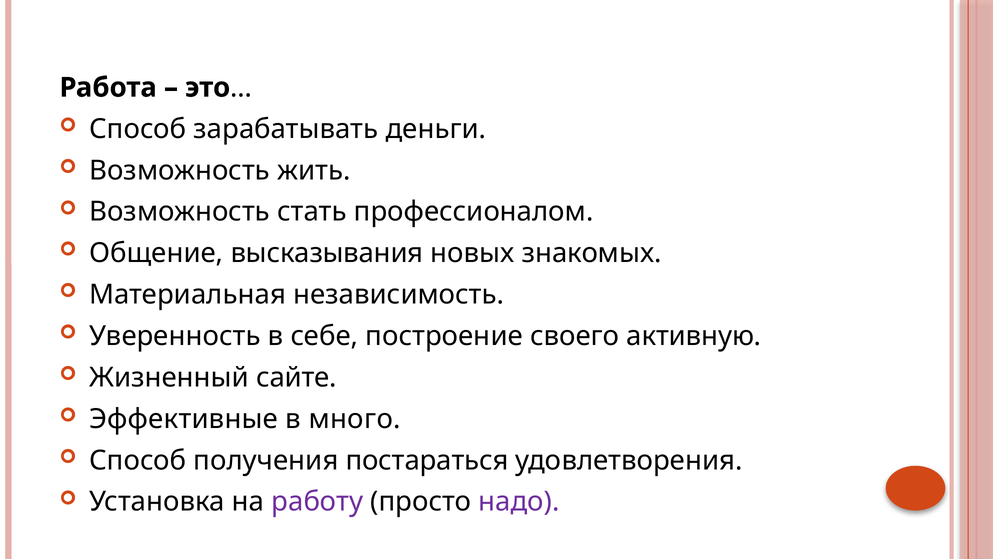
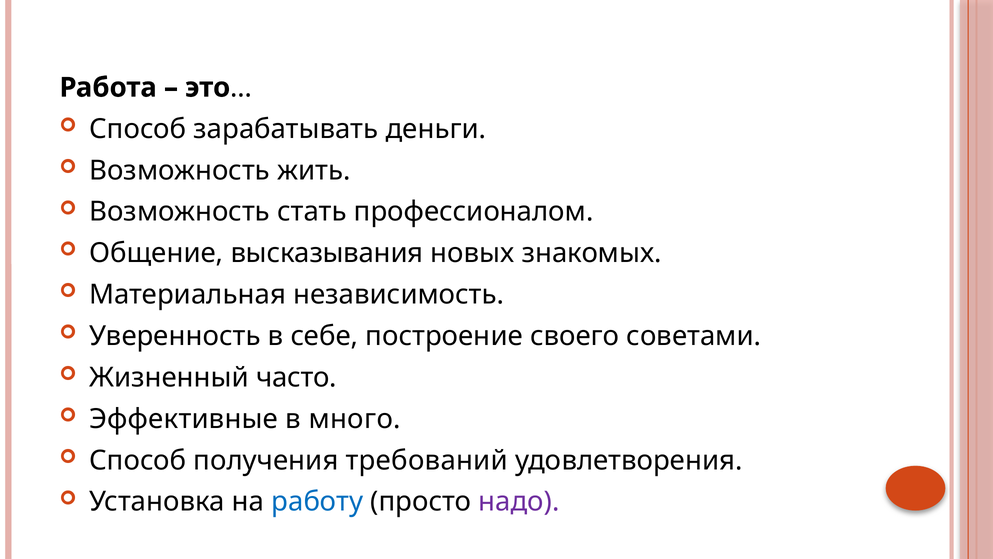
активную: активную -> советами (694, 336)
сайте: сайте -> часто (296, 377)
постараться: постараться -> требований (427, 460)
работу colour: purple -> blue (317, 502)
